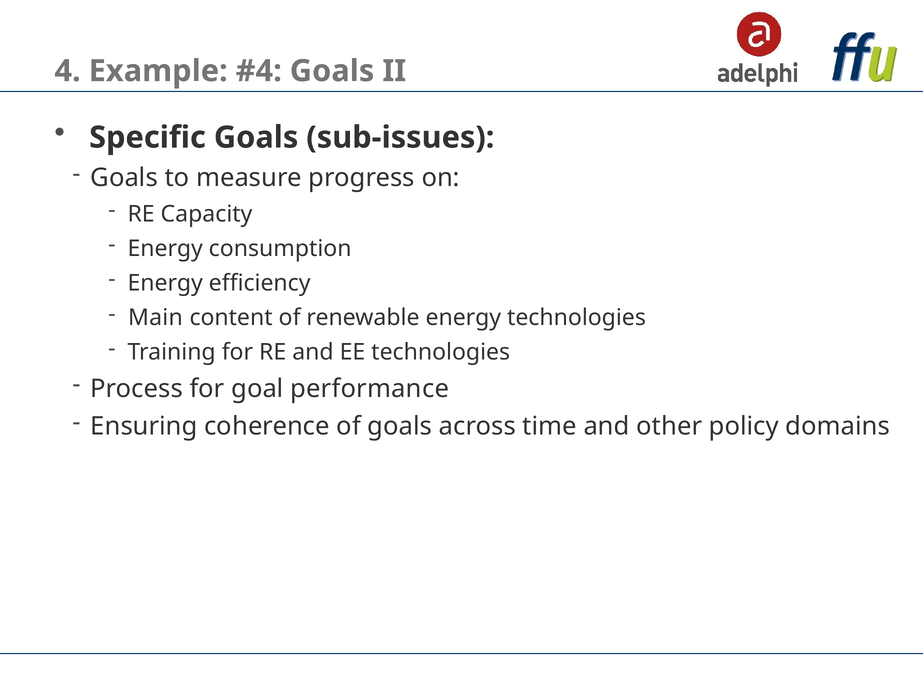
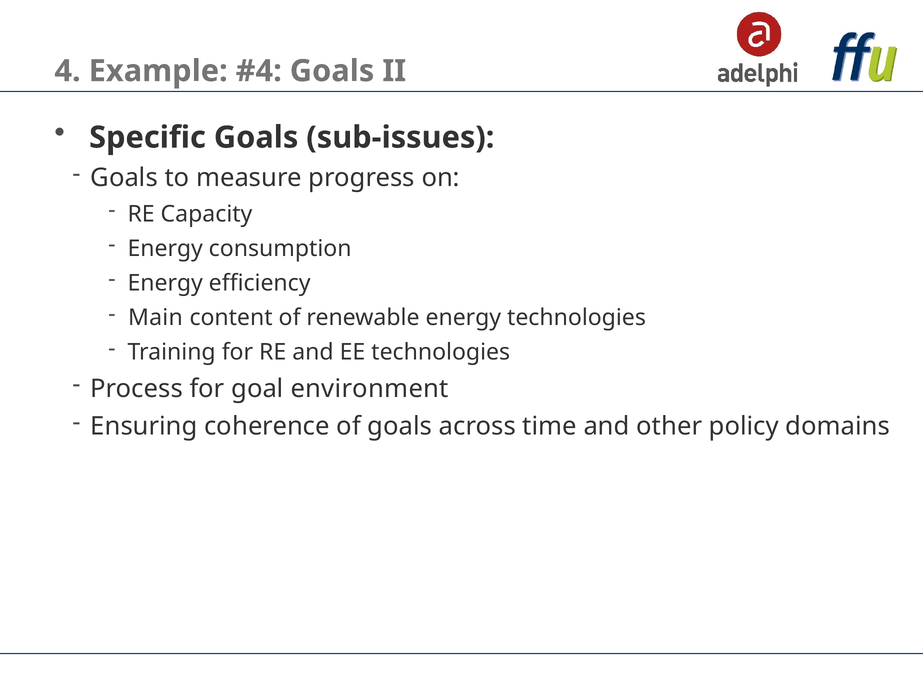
performance: performance -> environment (370, 389)
